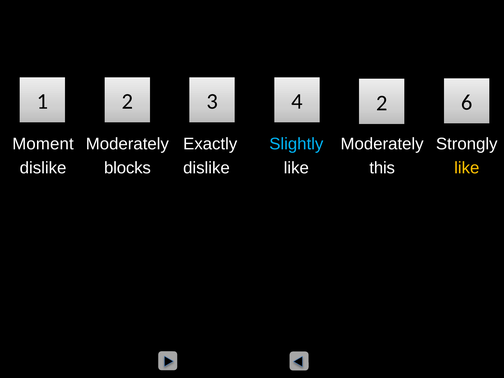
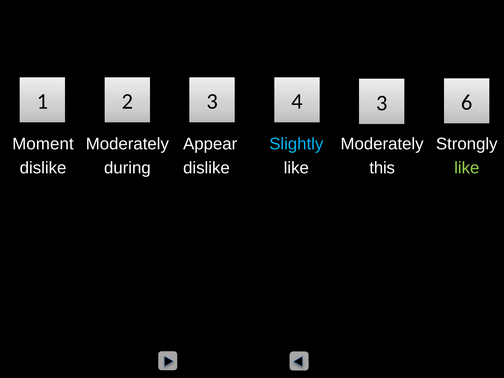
4 2: 2 -> 3 (382, 103)
Exactly: Exactly -> Appear (210, 144)
blocks: blocks -> during (127, 168)
like colour: yellow -> light green (467, 168)
